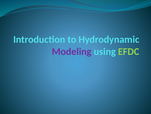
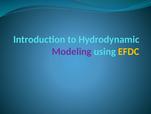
EFDC colour: light green -> yellow (129, 51)
